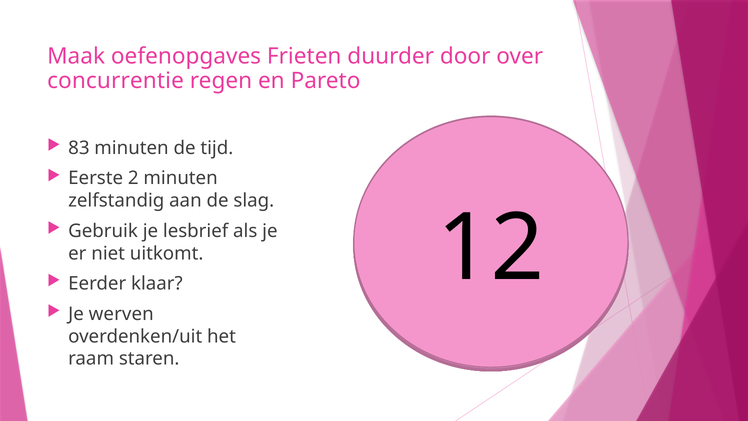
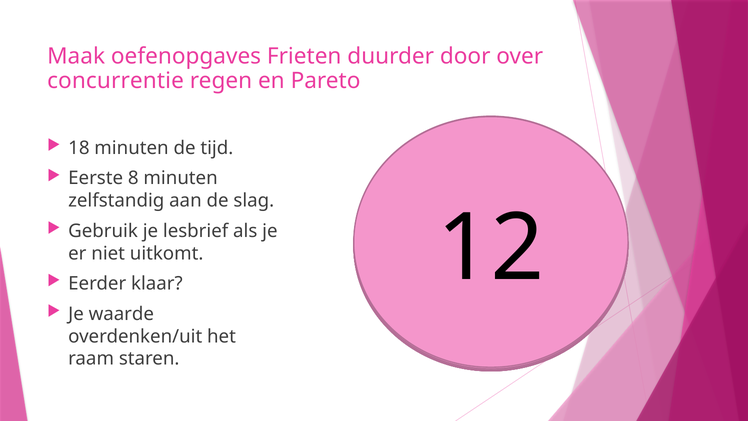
83: 83 -> 18 (79, 148)
2: 2 -> 8 (133, 178)
werven: werven -> waarde (121, 314)
